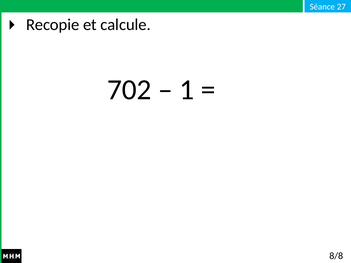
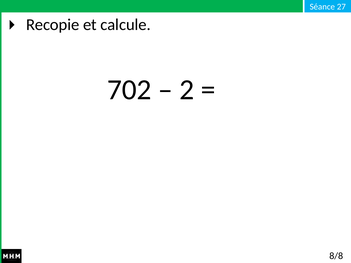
1: 1 -> 2 (187, 90)
